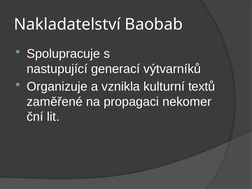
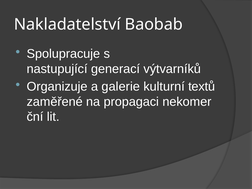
vznikla: vznikla -> galerie (121, 87)
